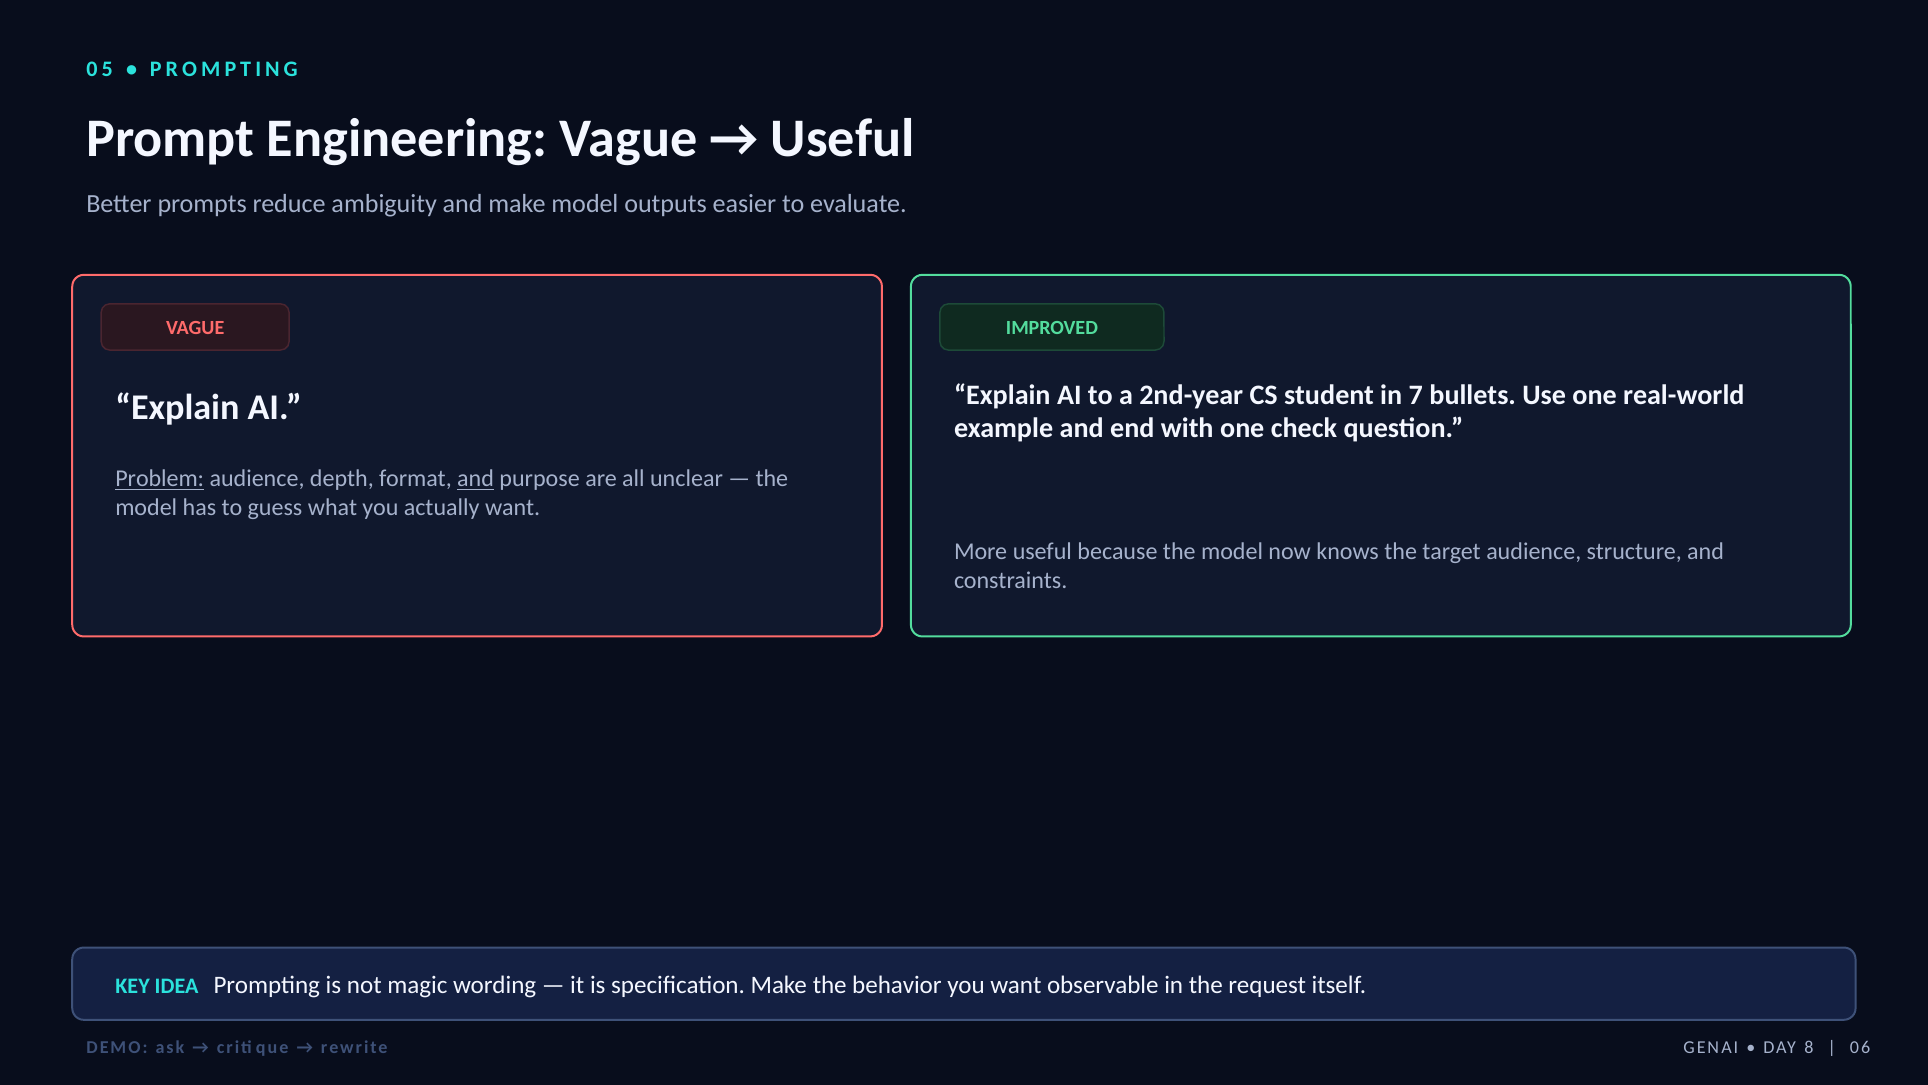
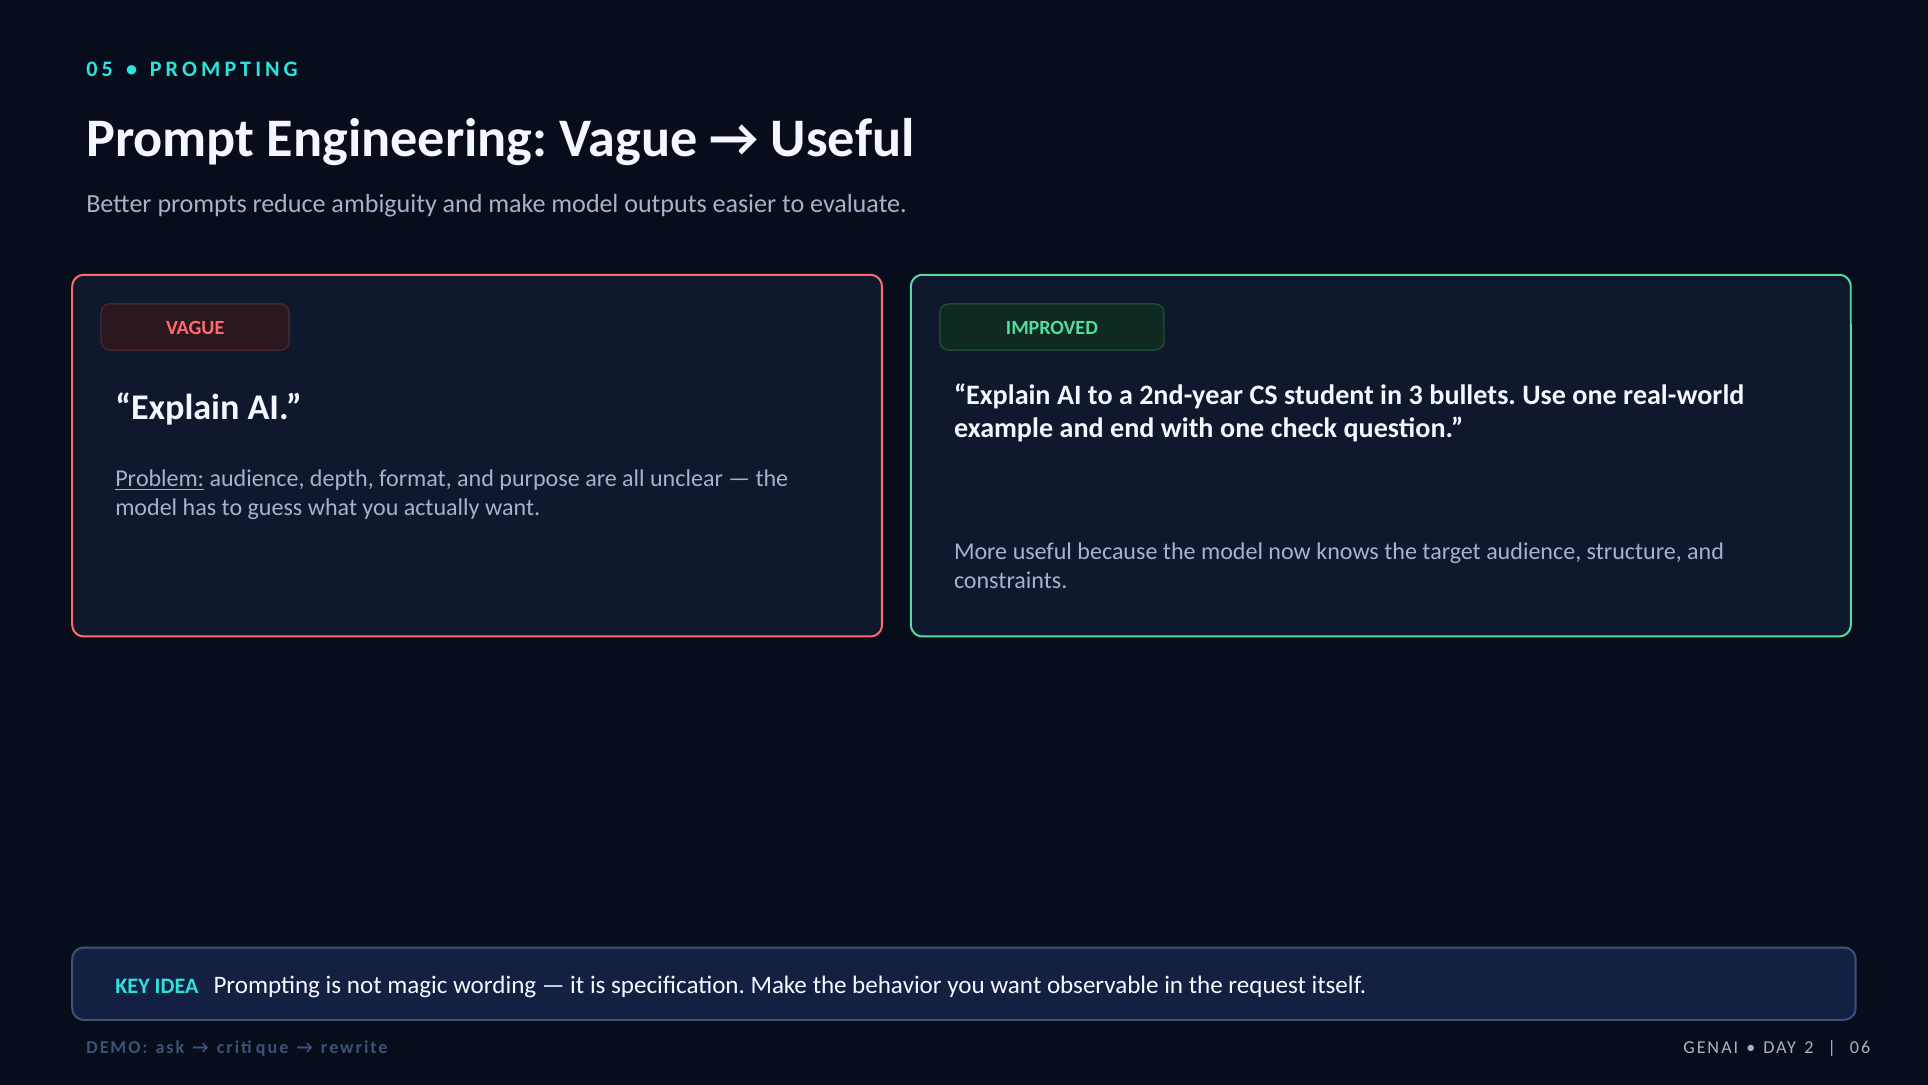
7: 7 -> 3 (1416, 395)
and underline: present -> none (476, 479)
8: 8 -> 2 (1809, 1047)
